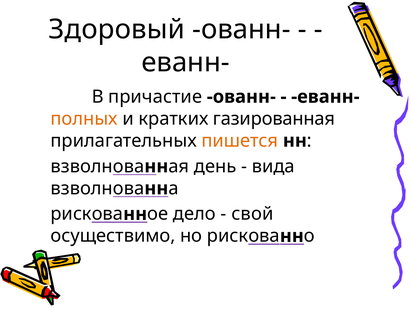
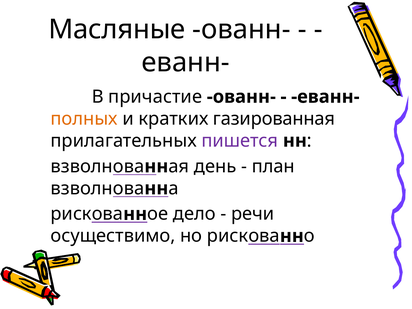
Здоровый: Здоровый -> Масляные (117, 29)
пишется colour: orange -> purple (240, 141)
вида: вида -> план (273, 166)
свой: свой -> речи (253, 214)
